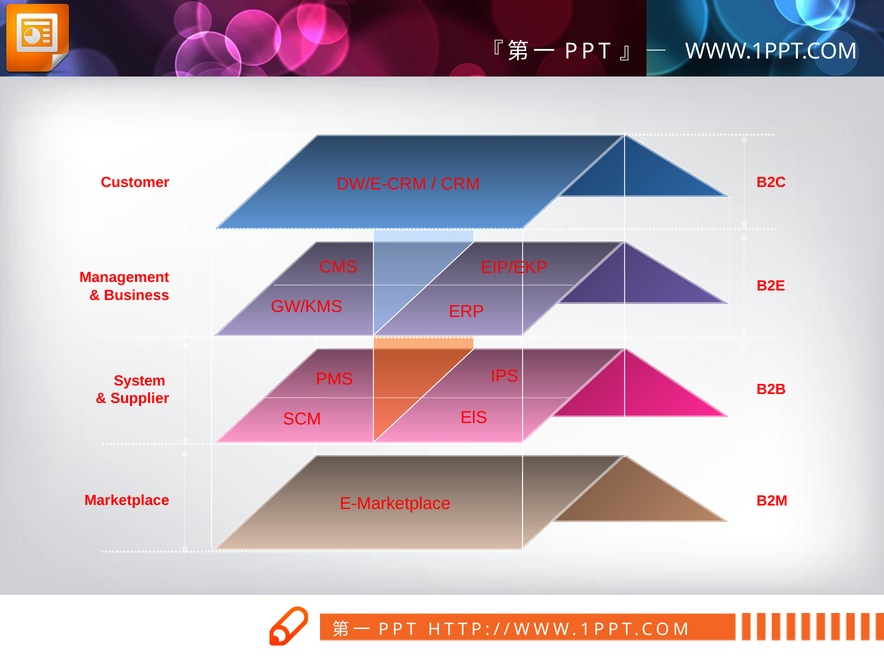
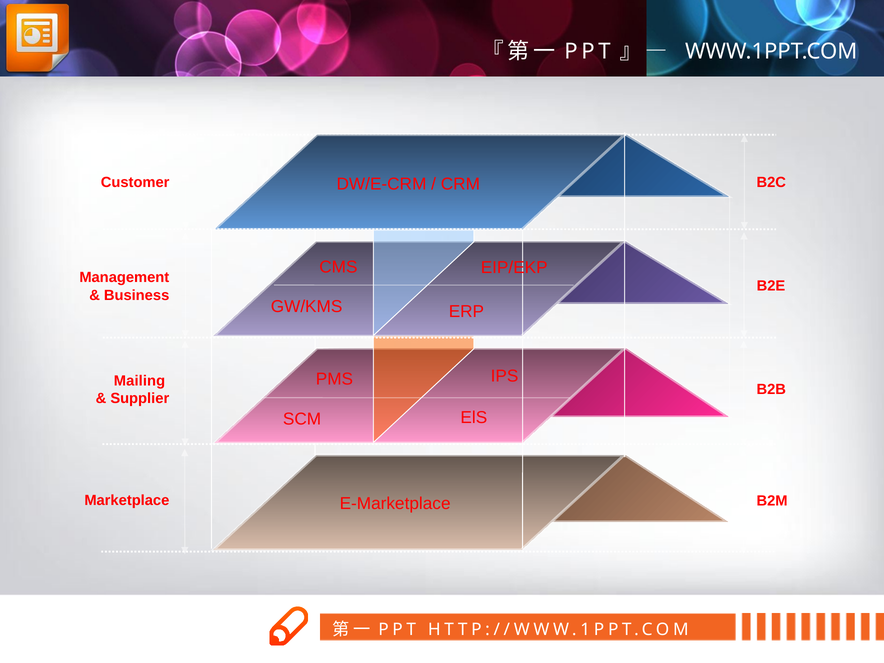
System: System -> Mailing (140, 381)
